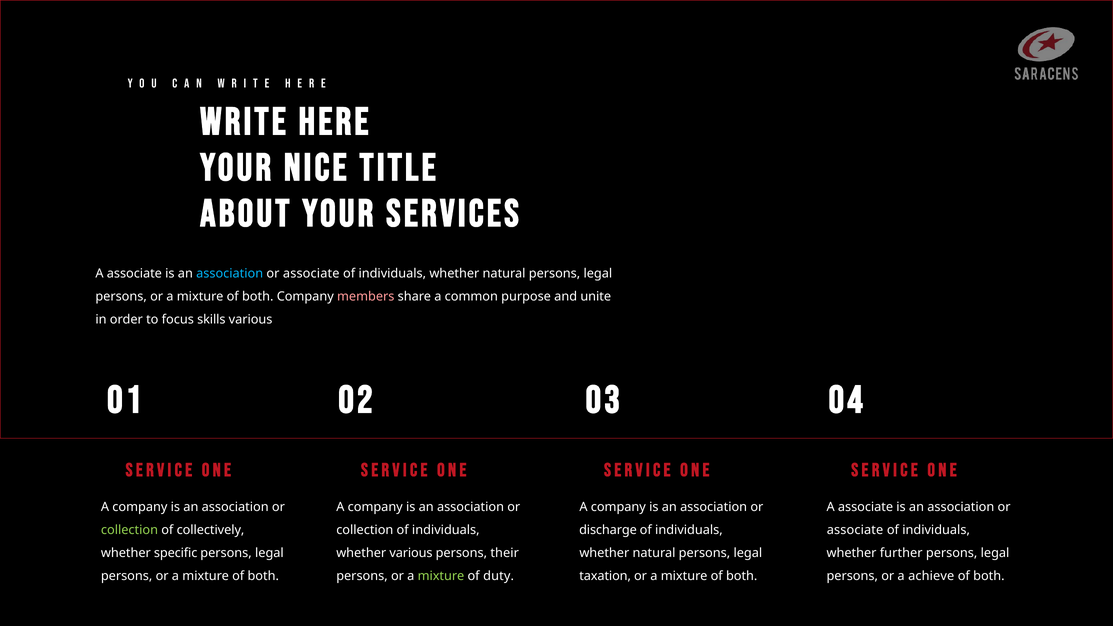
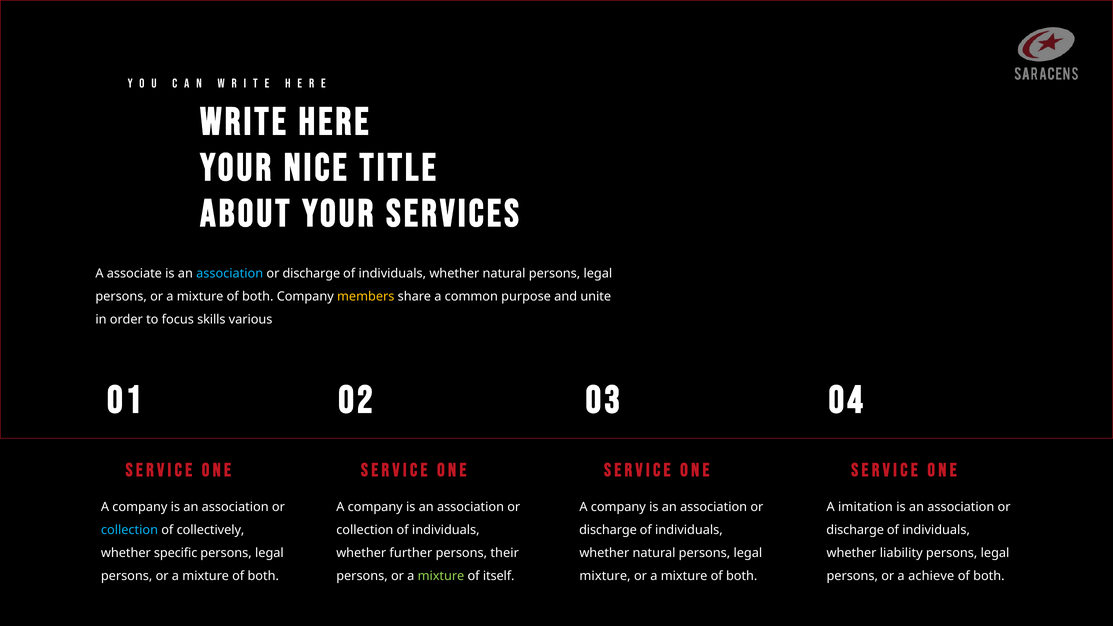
associate: associate -> discharge (311, 274)
members colour: pink -> yellow (366, 297)
associate: associate -> imitation (865, 507)
collection colour: light green -> light blue (129, 530)
associate: associate -> discharge (855, 530)
whether various: various -> further (411, 553)
further: further -> liability (901, 553)
duty: duty -> itself (499, 576)
taxation: taxation -> mixture (605, 576)
